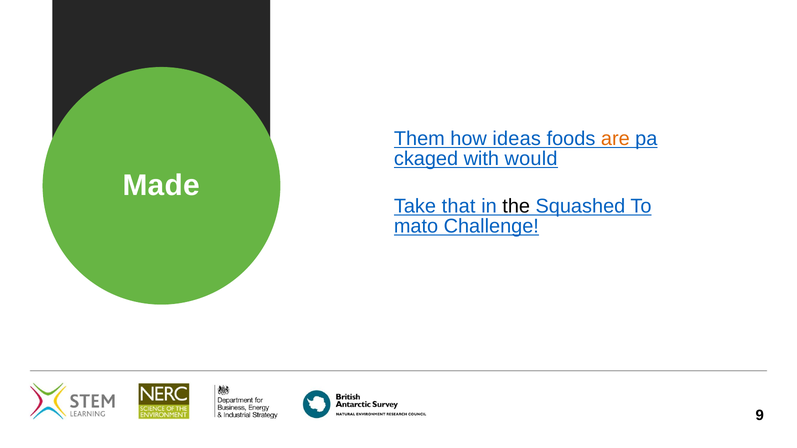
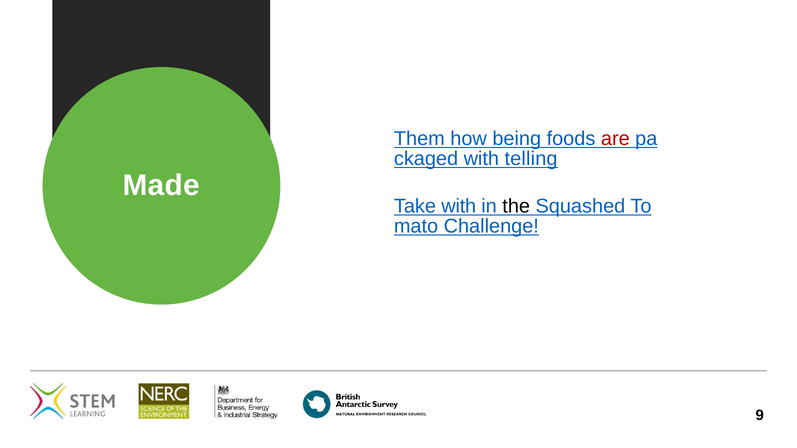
ideas: ideas -> being (517, 139)
are colour: orange -> red (615, 139)
would: would -> telling (531, 159)
Take that: that -> with (459, 207)
